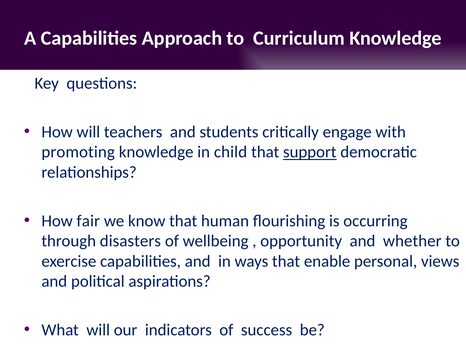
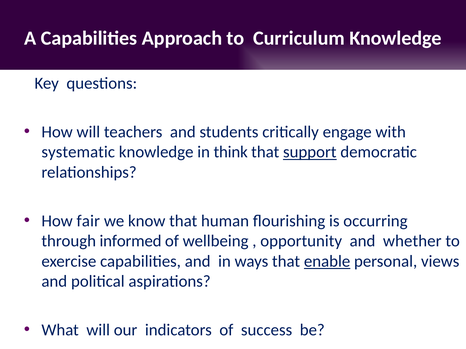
promoting: promoting -> systematic (78, 152)
child: child -> think (231, 152)
disasters: disasters -> informed (131, 241)
enable underline: none -> present (327, 262)
